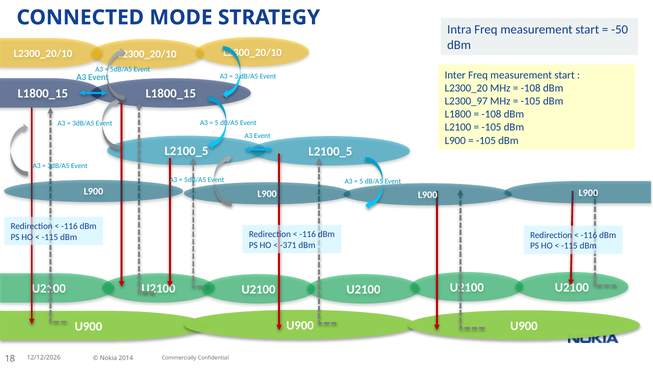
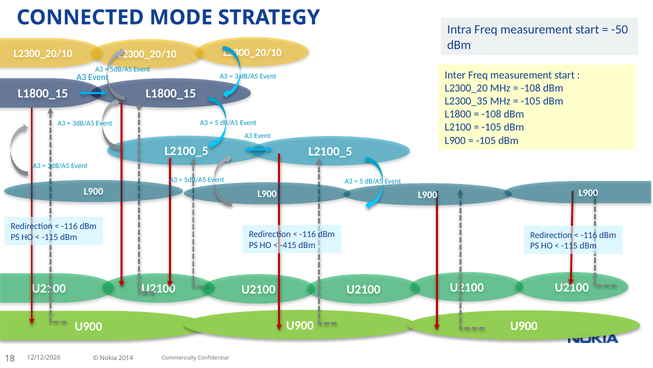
L2300_97: L2300_97 -> L2300_35 (466, 101)
-371: -371 -> -415 (288, 245)
